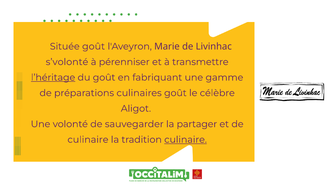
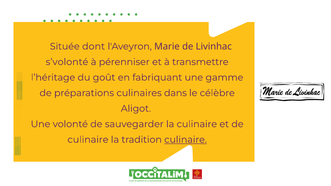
Située goût: goût -> dont (94, 46)
l’héritage underline: present -> none (53, 78)
culinaires goût: goût -> dans (175, 93)
la partager: partager -> culinaire (197, 124)
